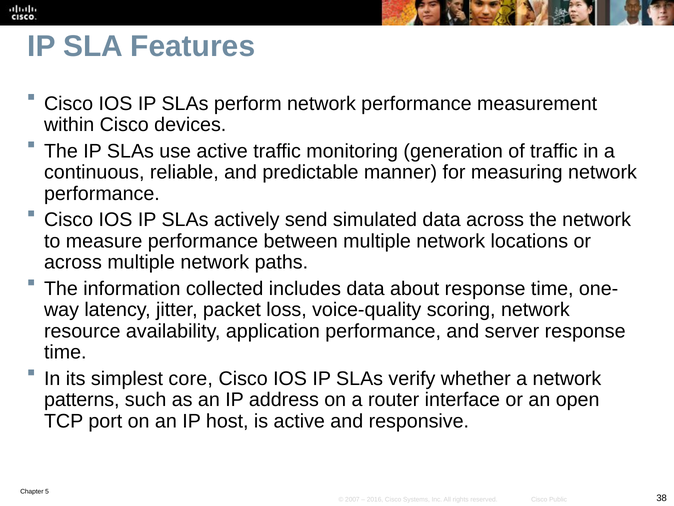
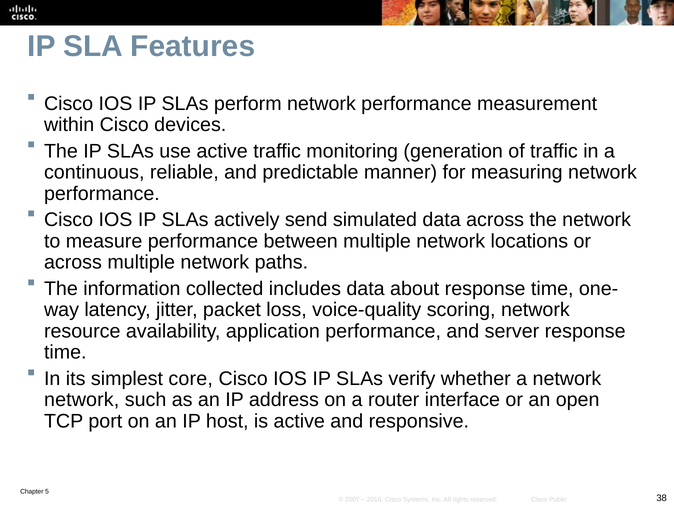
patterns: patterns -> network (82, 400)
